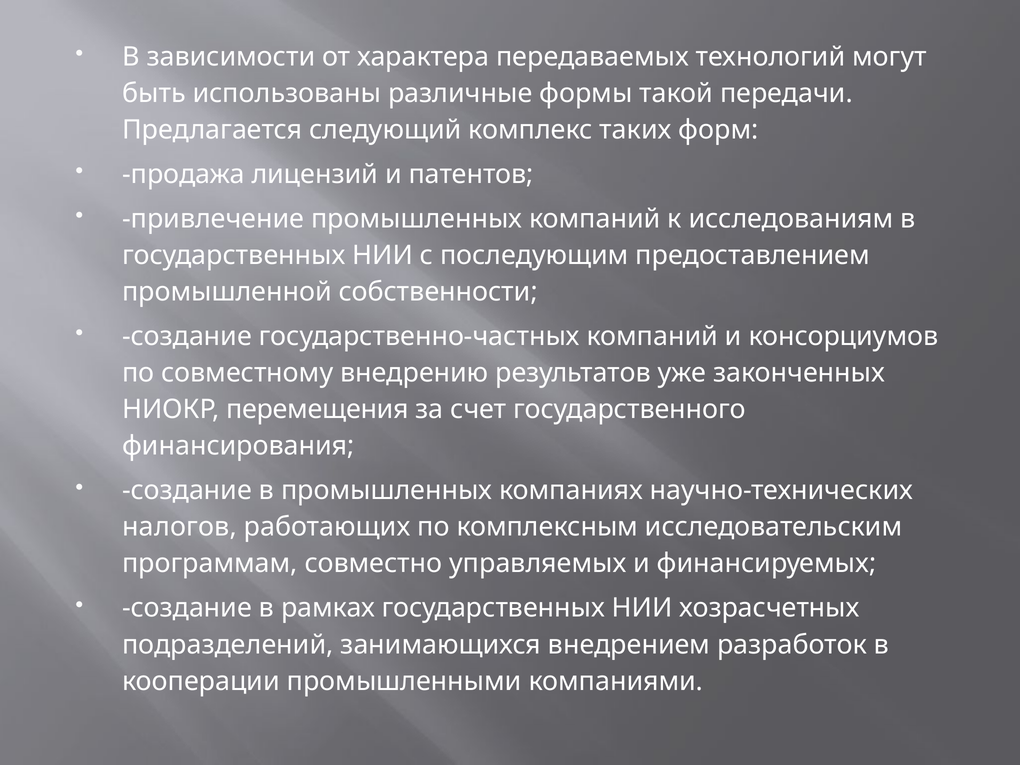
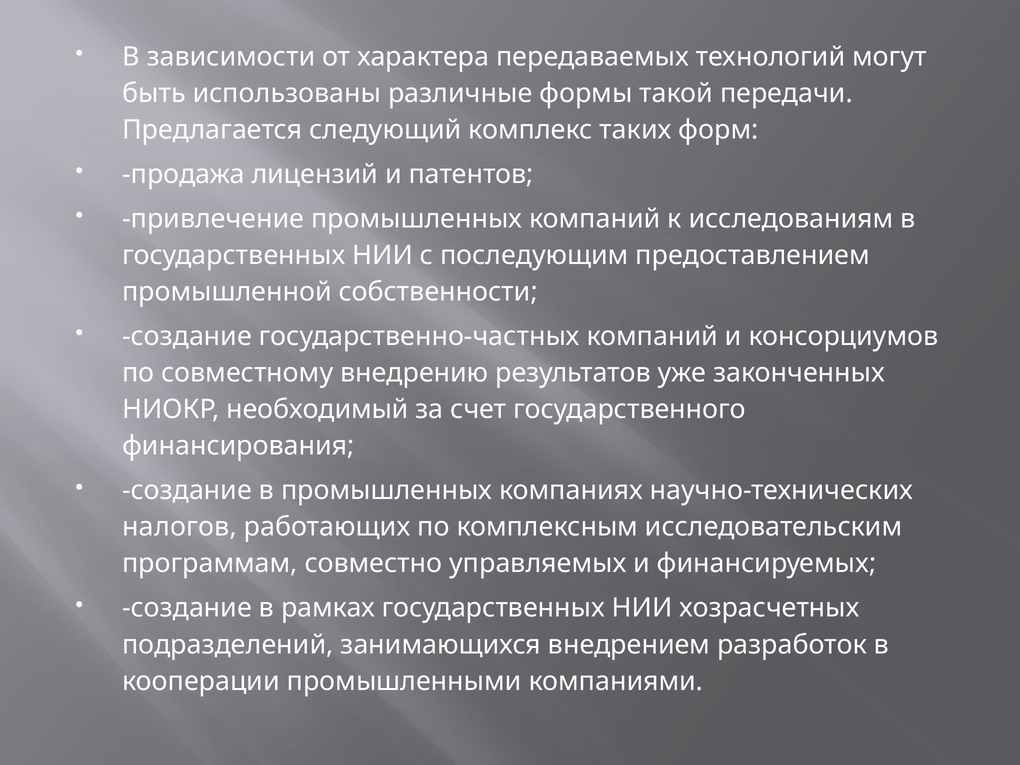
перемещения: перемещения -> необходимый (318, 409)
